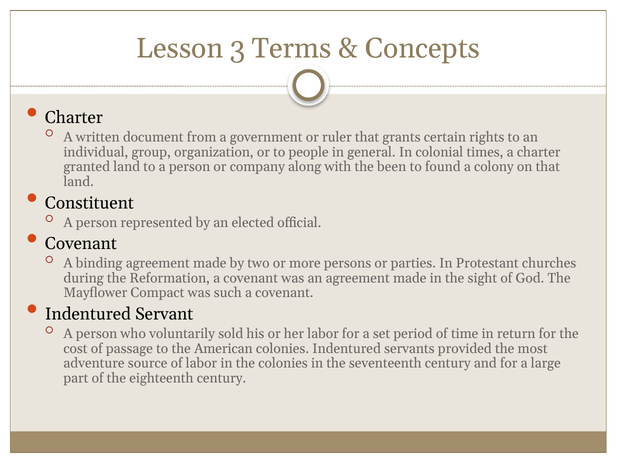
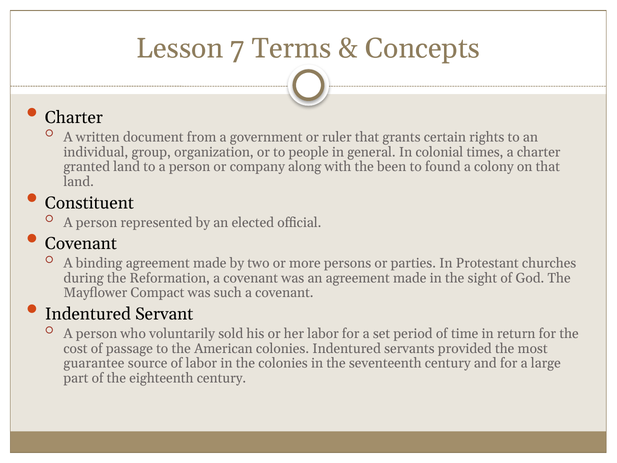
3: 3 -> 7 (237, 49)
adventure: adventure -> guarantee (94, 363)
